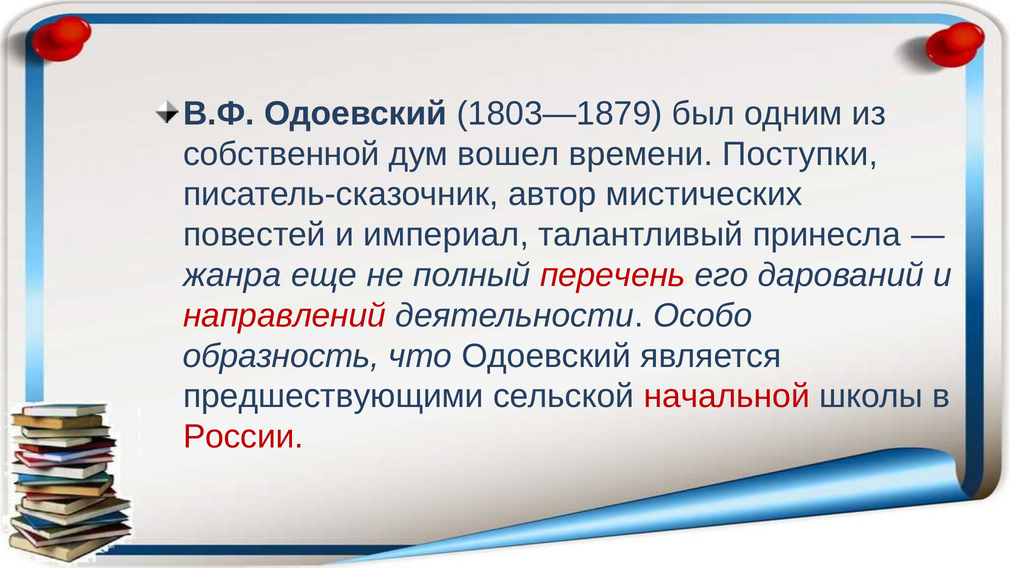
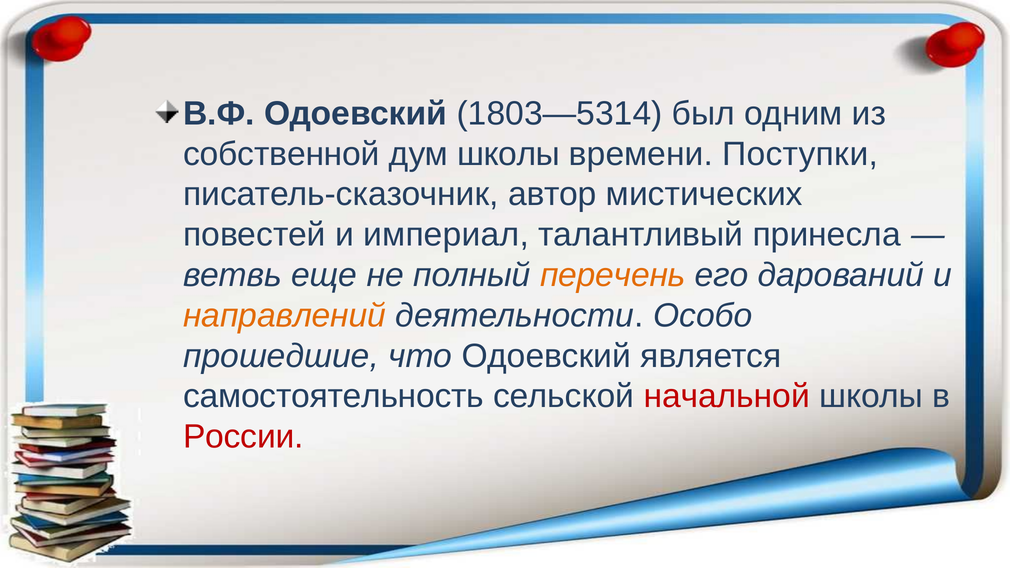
1803—1879: 1803—1879 -> 1803—5314 (560, 114)
дум вошел: вошел -> школы (509, 154)
жанра: жанра -> ветвь (232, 275)
перечень colour: red -> orange (613, 275)
направлений colour: red -> orange (285, 316)
образность: образность -> прошедшие (281, 356)
предшествующими: предшествующими -> самостоятельность (334, 396)
